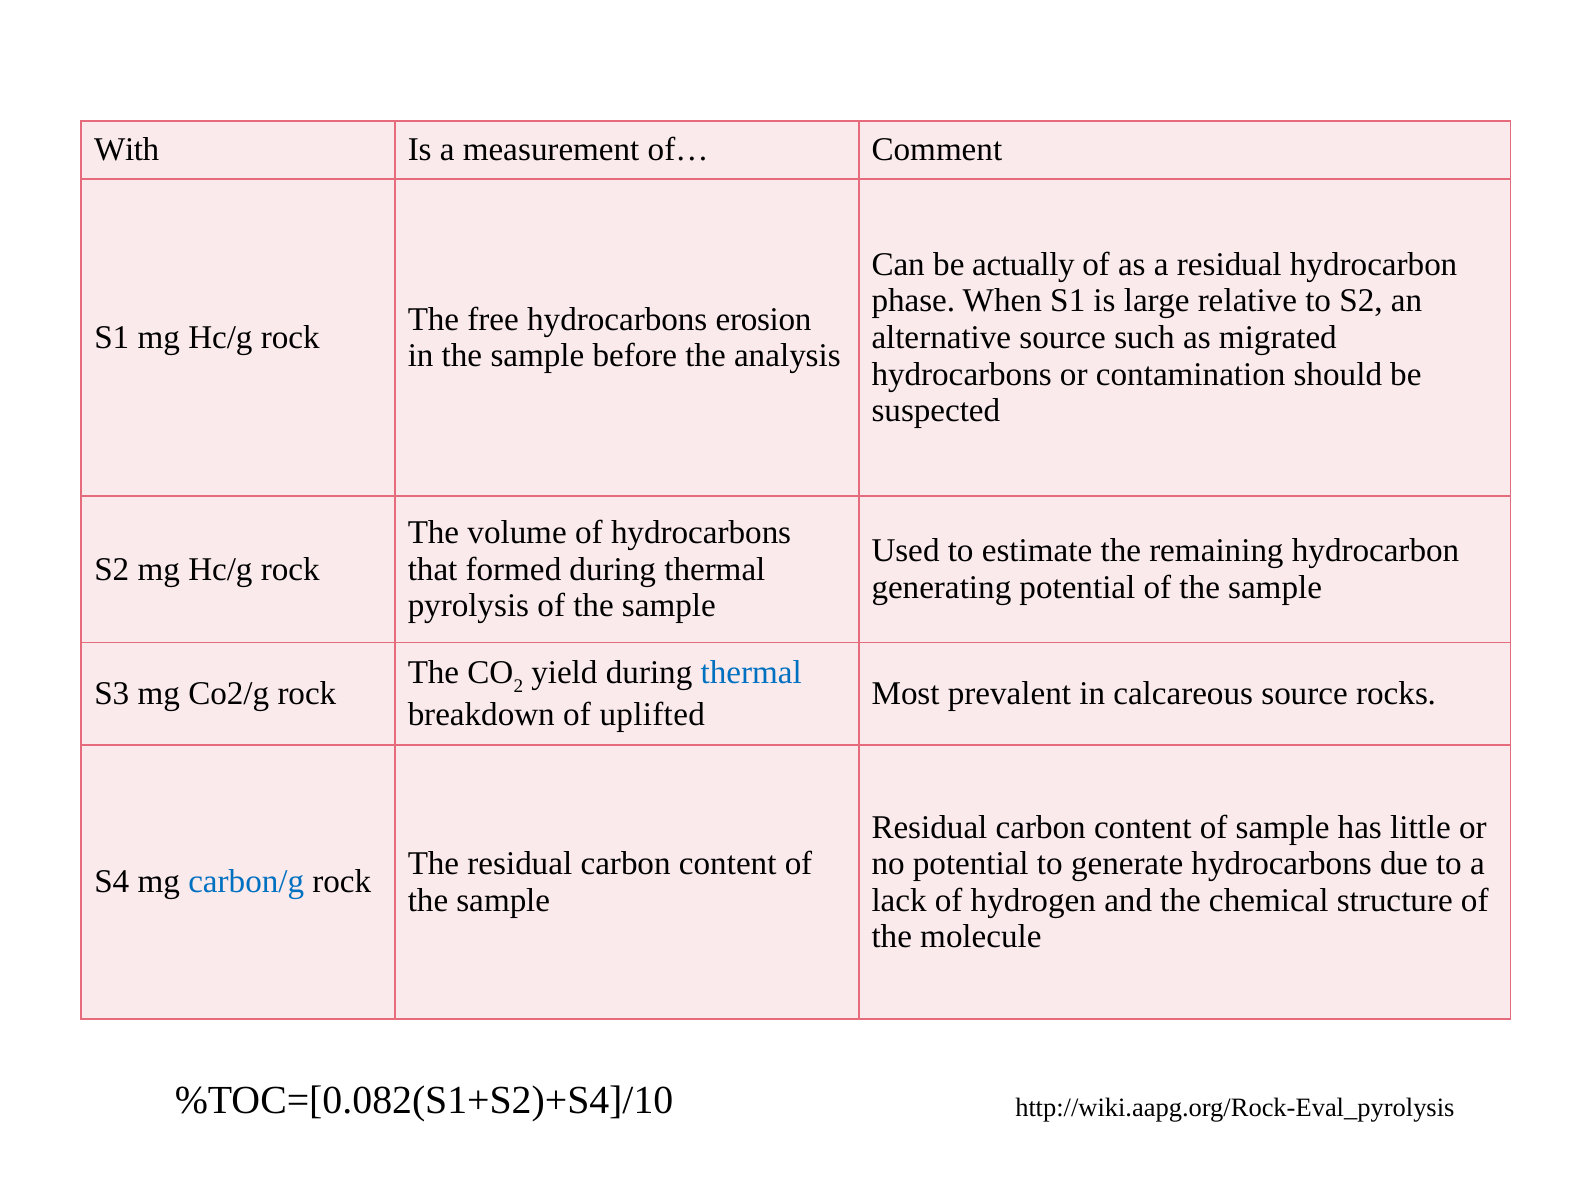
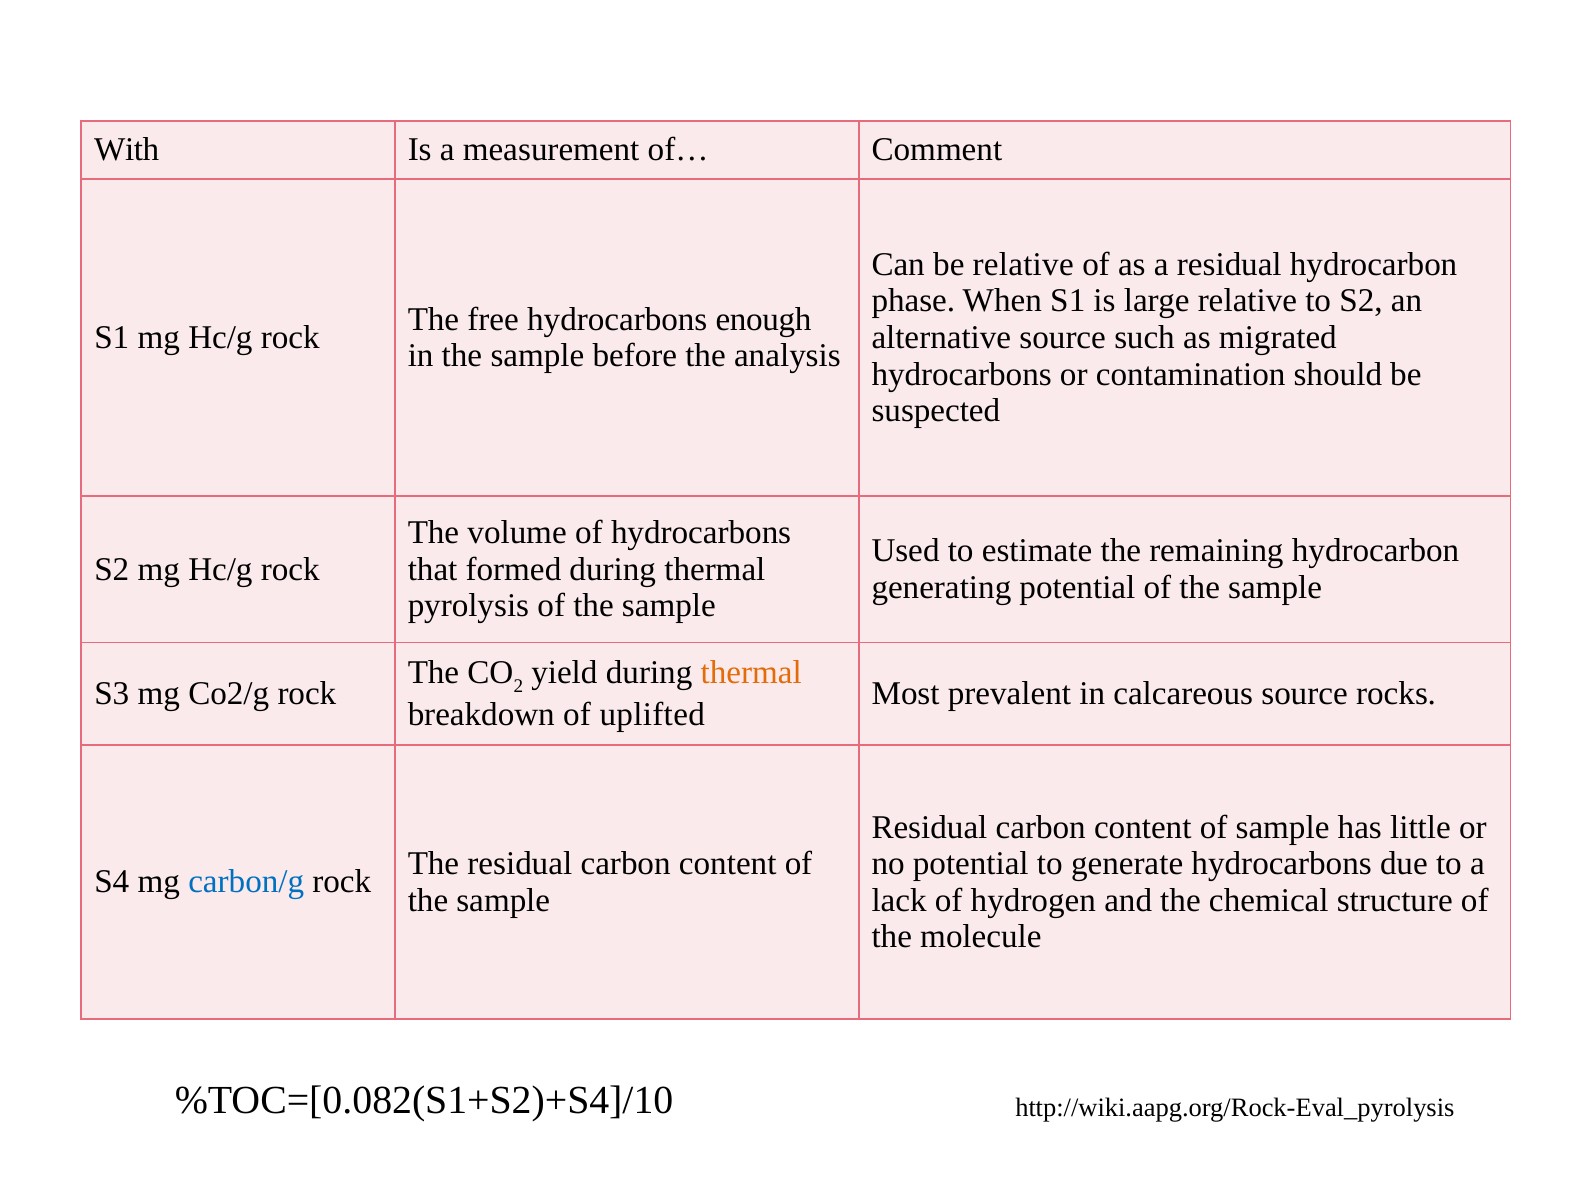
be actually: actually -> relative (1023, 264)
erosion: erosion -> enough (764, 319)
thermal colour: blue -> orange (751, 673)
